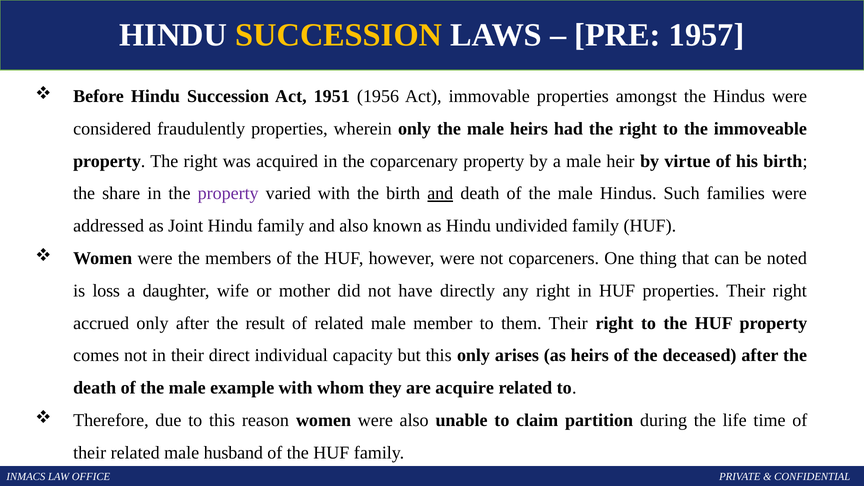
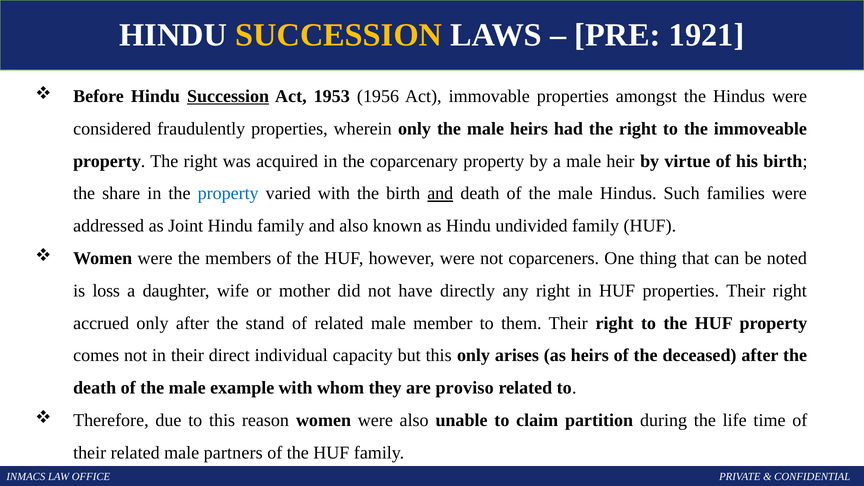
1957: 1957 -> 1921 (707, 35)
Succession underline: none -> present (228, 96)
1951: 1951 -> 1953 (332, 96)
property colour: purple -> blue (228, 193)
result: result -> stand (265, 323)
acquire: acquire -> proviso (465, 388)
husband: husband -> partners (233, 453)
